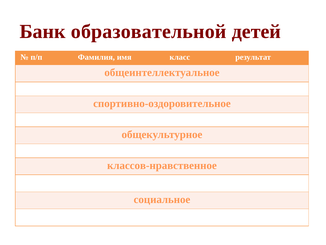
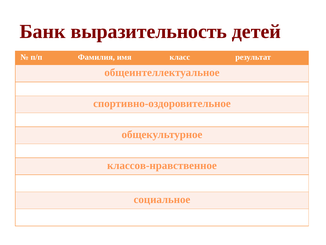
образовательной: образовательной -> выразительность (149, 32)
